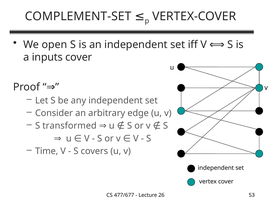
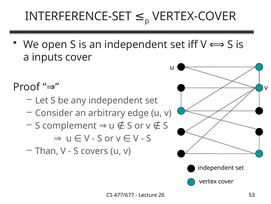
COMPLEMENT-SET: COMPLEMENT-SET -> INTERFERENCE-SET (78, 16)
transformed: transformed -> complement (70, 125)
Time: Time -> Than (47, 151)
